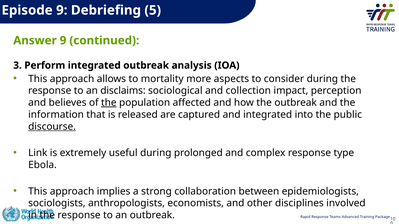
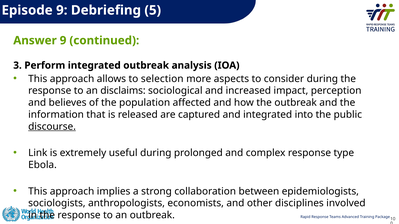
mortality: mortality -> selection (162, 79)
collection: collection -> increased (248, 91)
the underline: present -> none (109, 103)
